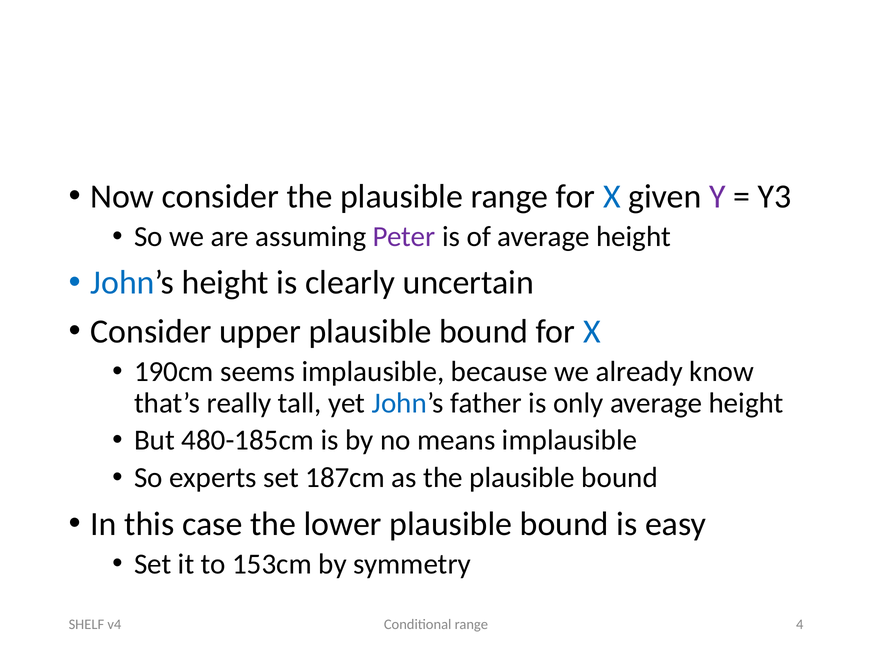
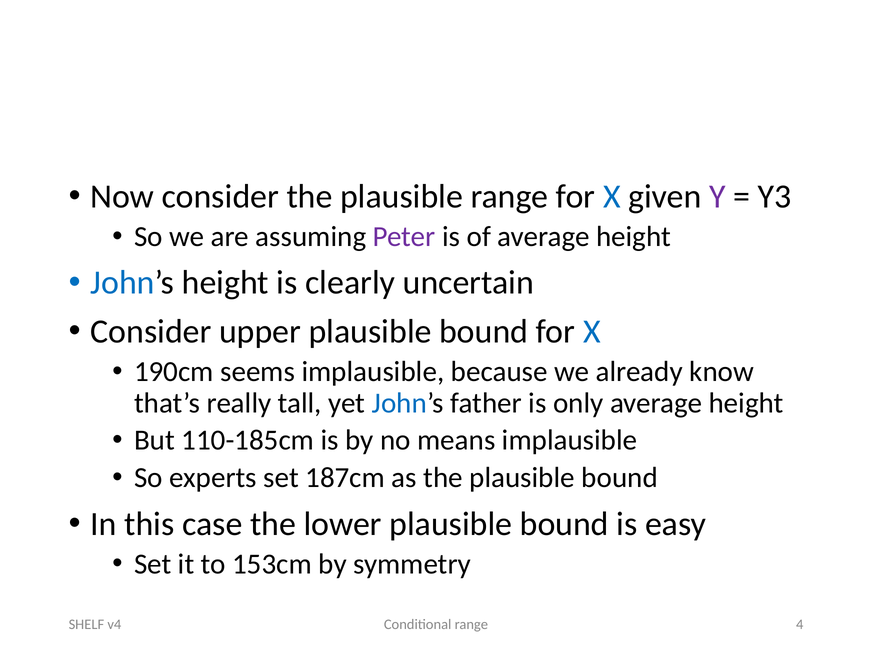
480-185cm: 480-185cm -> 110-185cm (248, 440)
